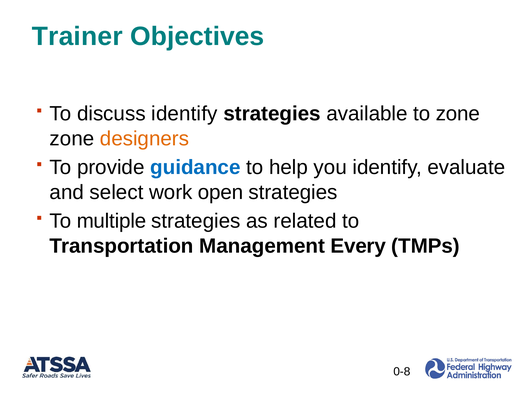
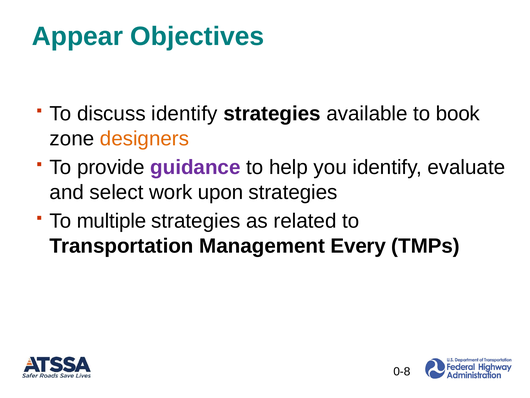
Trainer: Trainer -> Appear (77, 36)
to zone: zone -> book (458, 114)
guidance colour: blue -> purple (195, 167)
open: open -> upon (221, 192)
